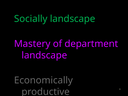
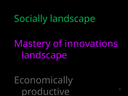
department: department -> innovations (91, 44)
